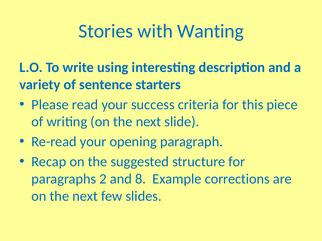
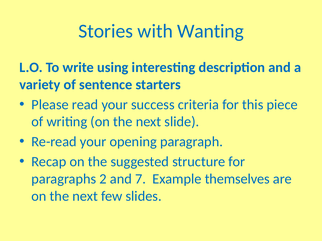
8: 8 -> 7 (141, 179)
corrections: corrections -> themselves (237, 179)
